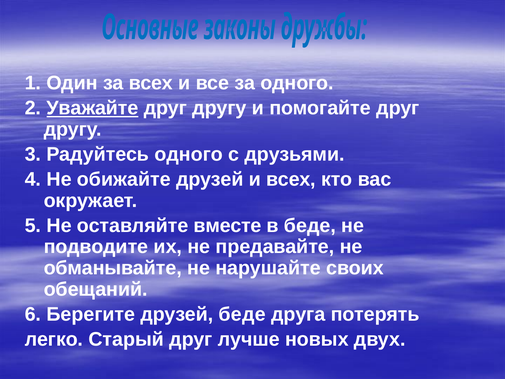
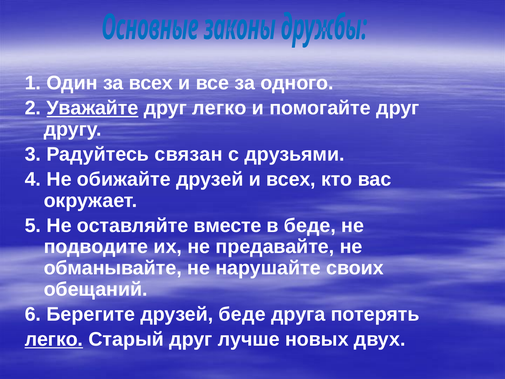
другу: другу -> легко (219, 108)
Радуйтесь одного: одного -> связан (189, 154)
легко underline: none -> present (54, 339)
